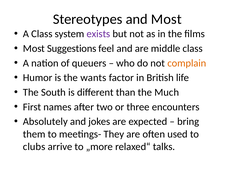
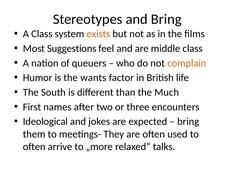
and Most: Most -> Bring (166, 19)
exists colour: purple -> orange (98, 34)
Absolutely: Absolutely -> Ideological (45, 122)
clubs: clubs -> often (34, 147)
